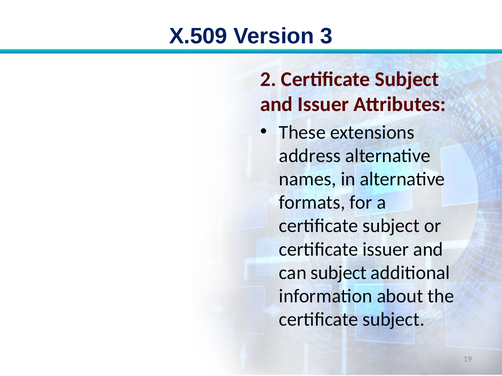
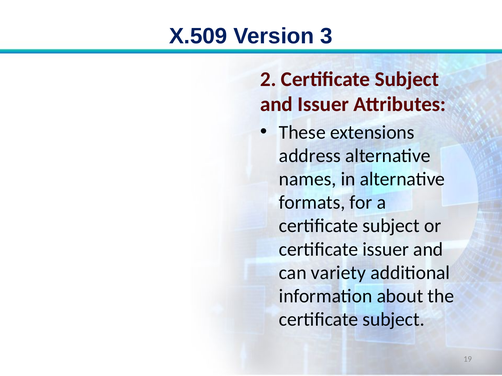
can subject: subject -> variety (339, 273)
